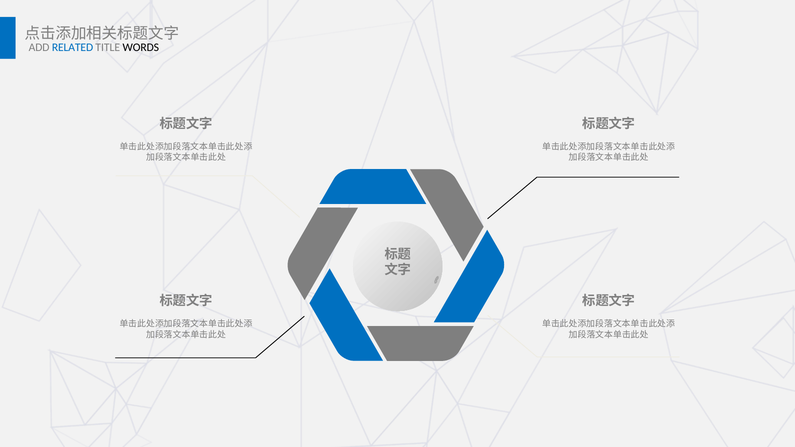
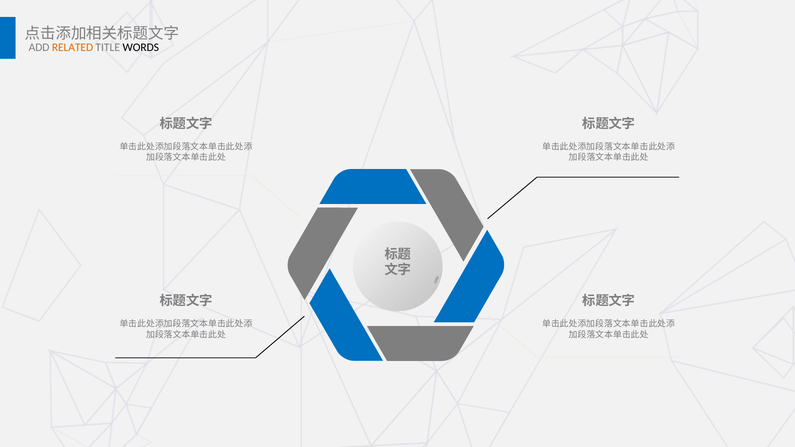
RELATED colour: blue -> orange (73, 48)
